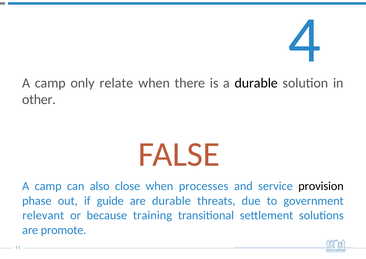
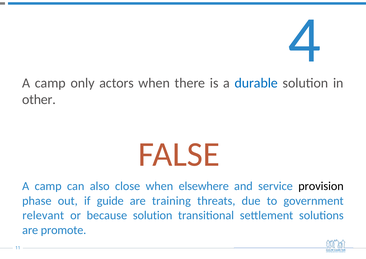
relate: relate -> actors (117, 83)
durable colour: black -> blue (256, 83)
processes: processes -> elsewhere (204, 186)
are durable: durable -> training (171, 201)
because training: training -> solution (153, 215)
